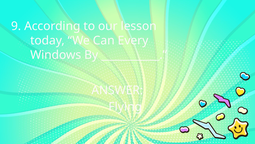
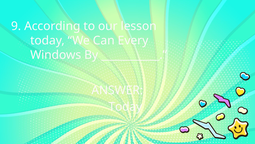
Flying: Flying -> Today (125, 106)
